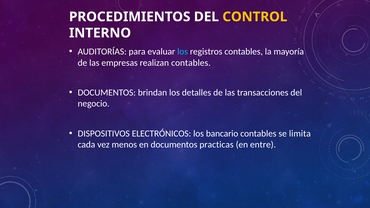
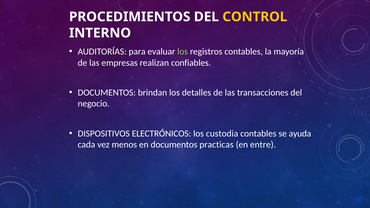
los colour: light blue -> light green (183, 52)
realizan contables: contables -> confiables (191, 63)
bancario: bancario -> custodia (222, 134)
limita: limita -> ayuda (300, 134)
